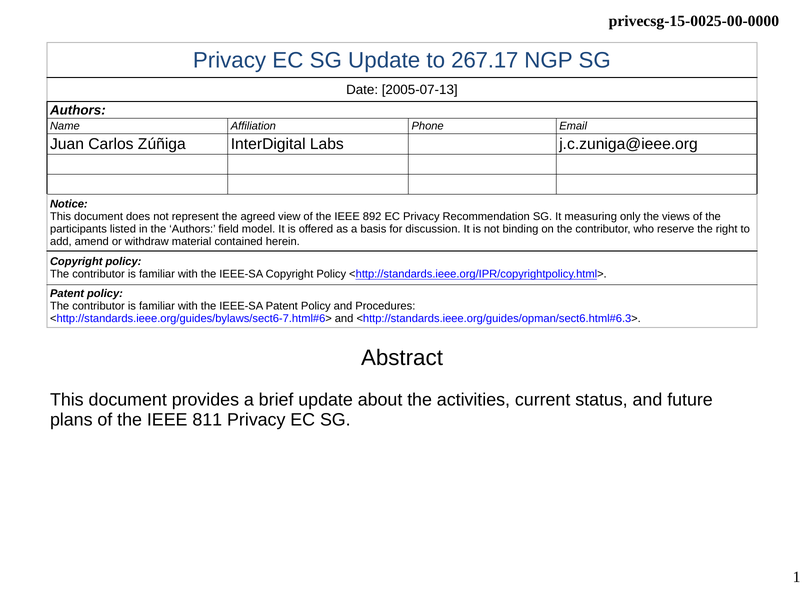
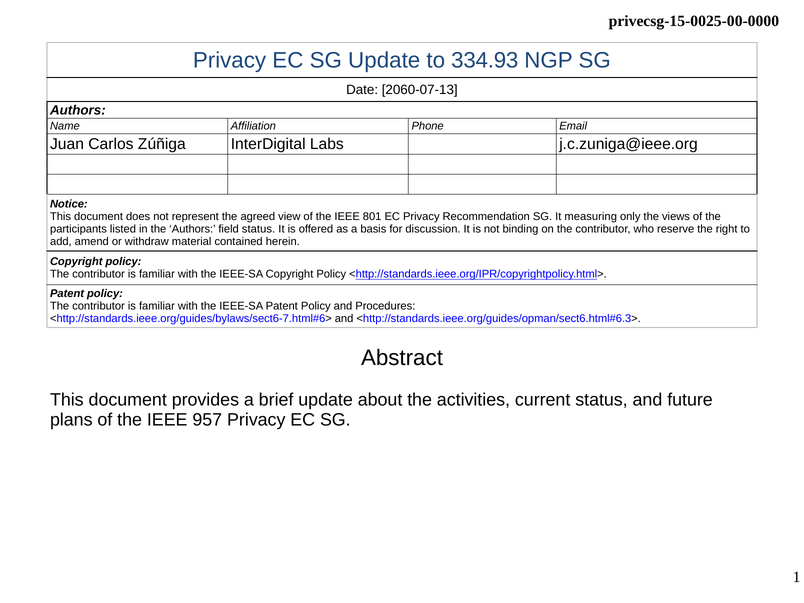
267.17: 267.17 -> 334.93 (485, 60)
2005-07-13: 2005-07-13 -> 2060-07-13 (420, 90)
892: 892 -> 801 (372, 217)
field model: model -> status (259, 229)
811: 811 -> 957 (207, 420)
